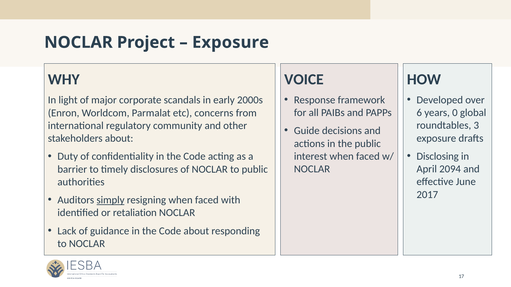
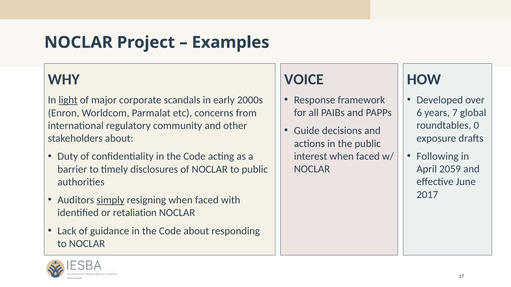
Exposure: Exposure -> Examples (231, 42)
light underline: none -> present (68, 100)
0: 0 -> 7 (455, 113)
3: 3 -> 0 (476, 126)
Disclosing: Disclosing -> Following (438, 156)
2094: 2094 -> 2059 (450, 169)
